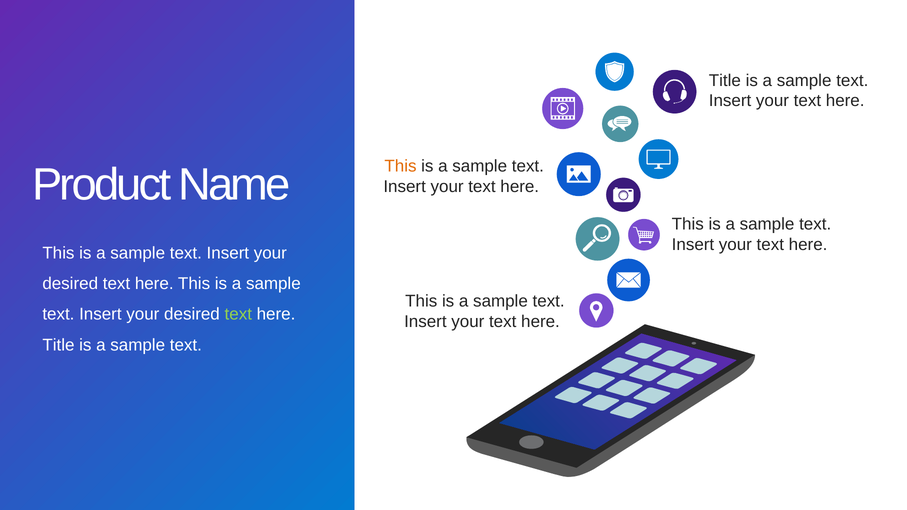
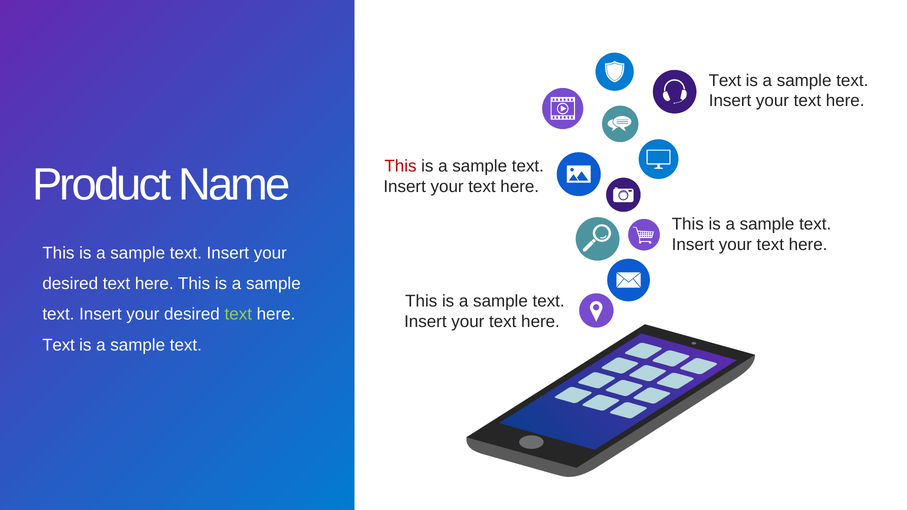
Title: Title -> Text (725, 80)
This colour: orange -> red (400, 166)
Title: Title -> Text (59, 345)
